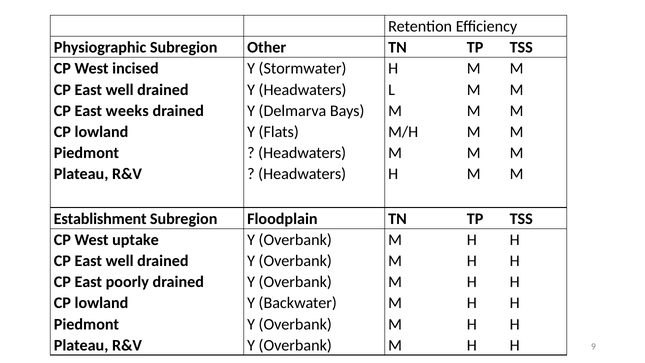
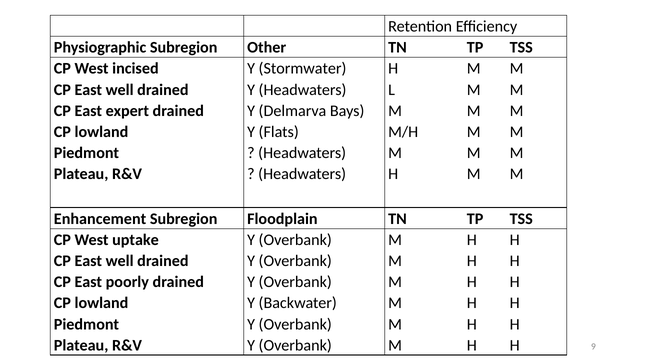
weeks: weeks -> expert (127, 111)
Establishment: Establishment -> Enhancement (100, 219)
